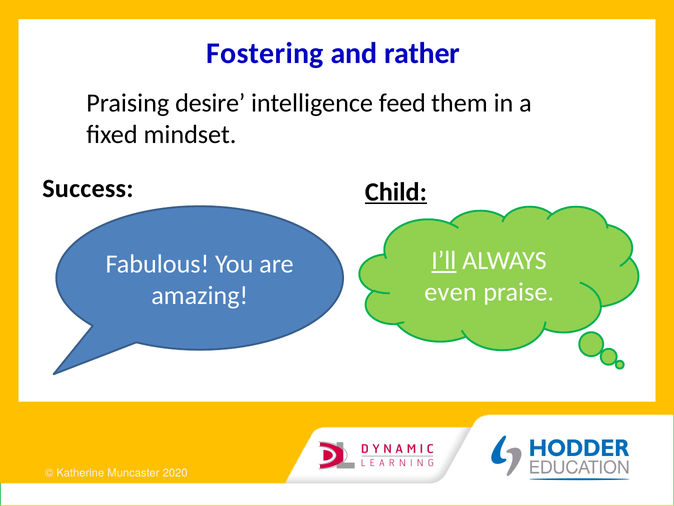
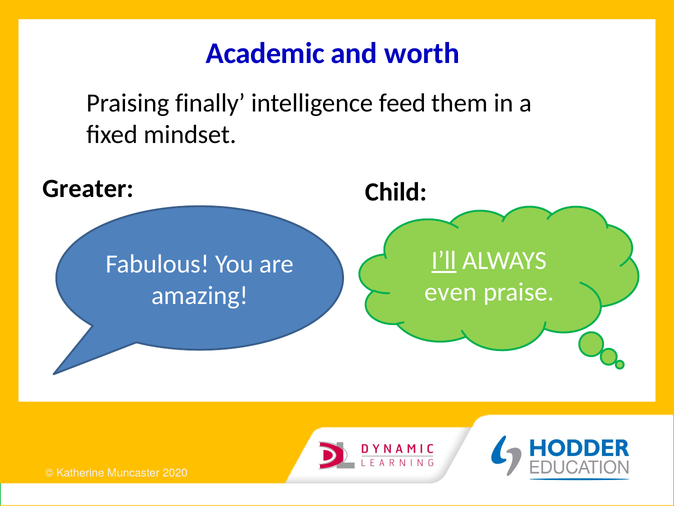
Fostering: Fostering -> Academic (265, 53)
rather: rather -> worth (422, 53)
desire: desire -> finally (210, 103)
Success: Success -> Greater (88, 188)
Child underline: present -> none (396, 192)
